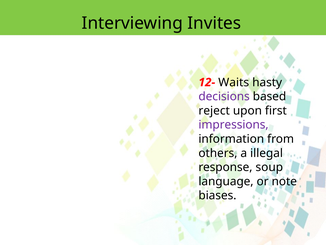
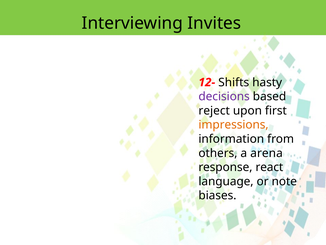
Waits: Waits -> Shifts (234, 82)
impressions colour: purple -> orange (234, 125)
illegal: illegal -> arena (267, 153)
soup: soup -> react (269, 167)
